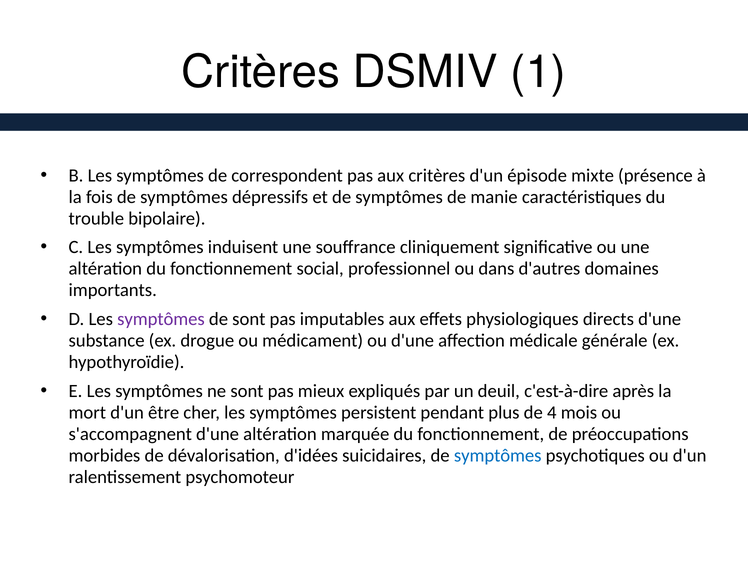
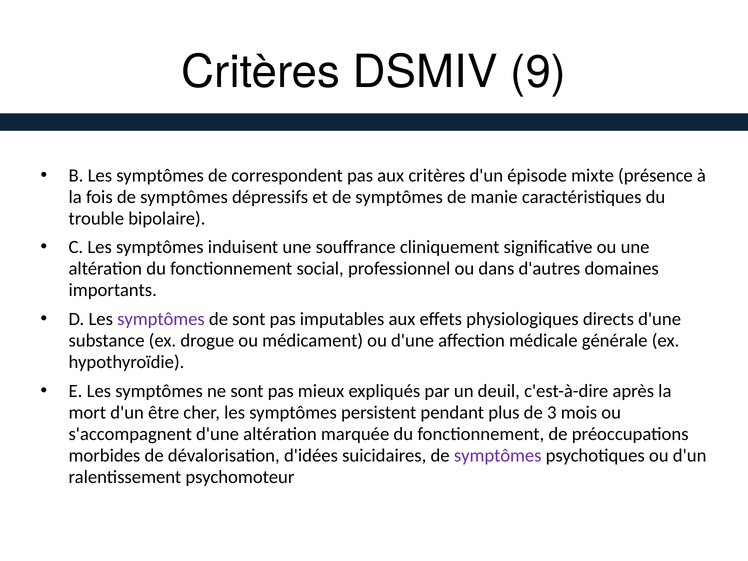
1: 1 -> 9 (538, 72)
4: 4 -> 3 (552, 413)
symptômes colour: blue -> purple (498, 456)
